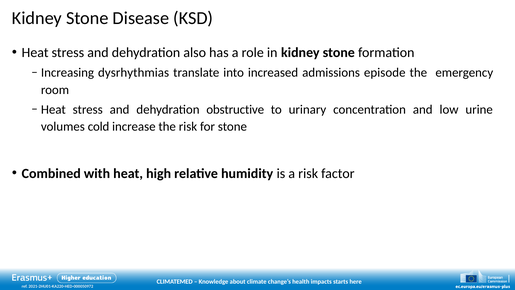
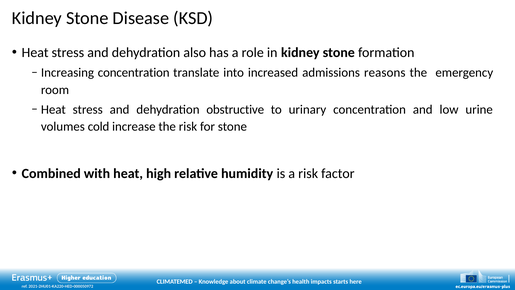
Increasing dysrhythmias: dysrhythmias -> concentration (134, 73)
episode: episode -> reasons (385, 73)
